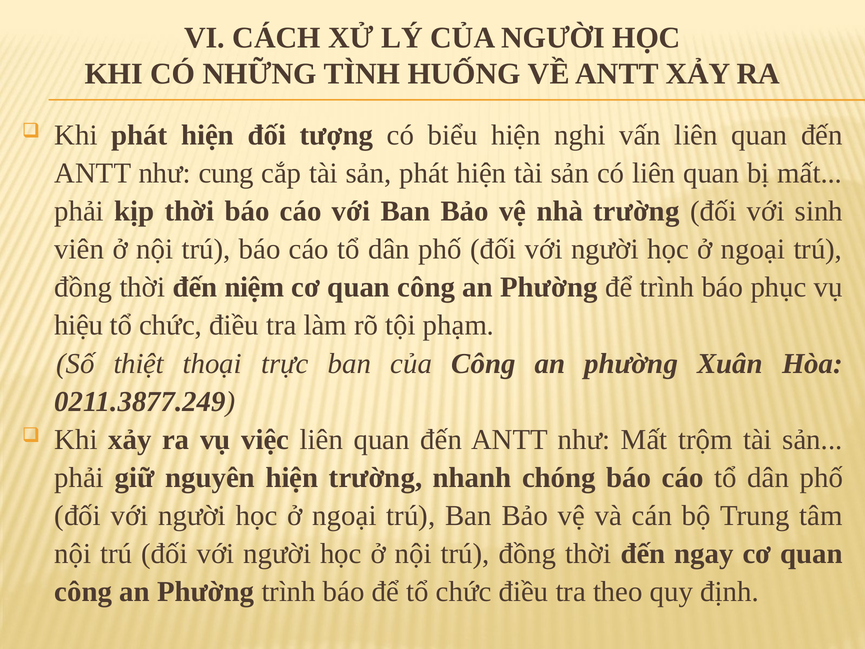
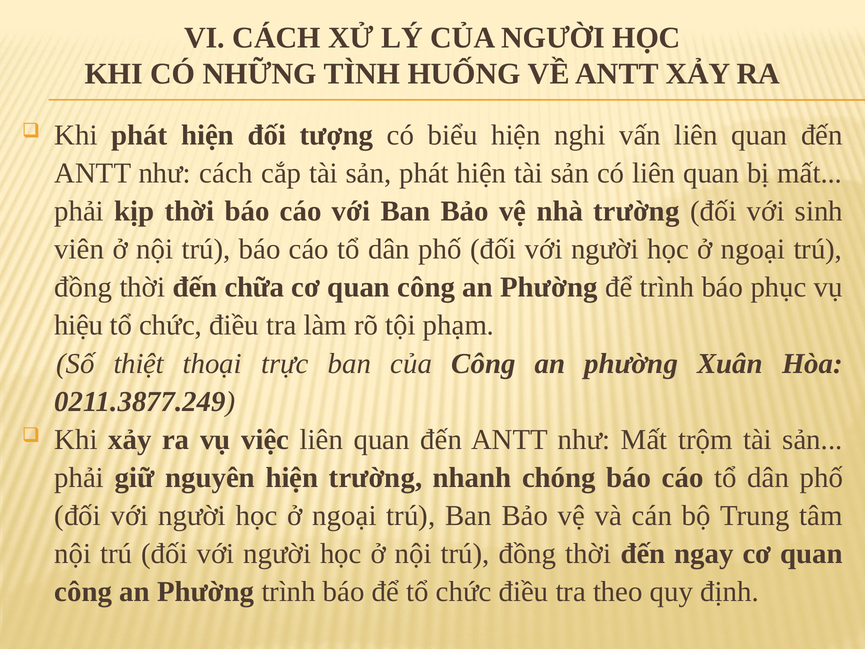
như cung: cung -> cách (226, 173)
niệm: niệm -> chữa (254, 287)
